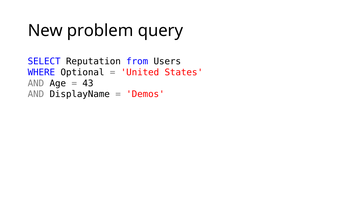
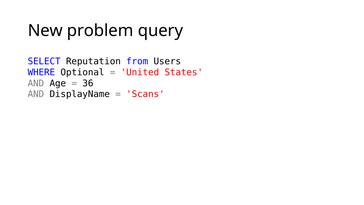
43: 43 -> 36 (88, 83)
Demos: Demos -> Scans (145, 94)
